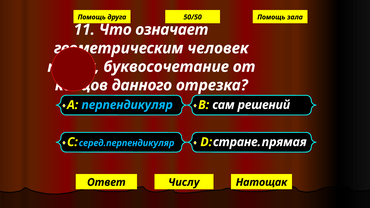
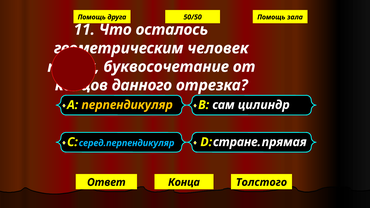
означает: означает -> осталось (172, 30)
перпендикуляр colour: light blue -> yellow (127, 105)
решений: решений -> цилиндр (264, 105)
Числу: Числу -> Конца (184, 182)
Натощак: Натощак -> Толстого (261, 182)
